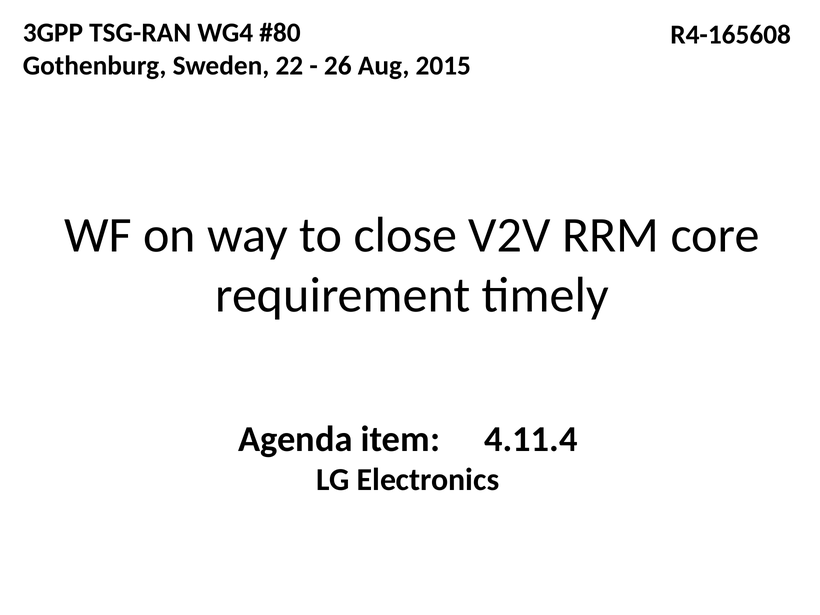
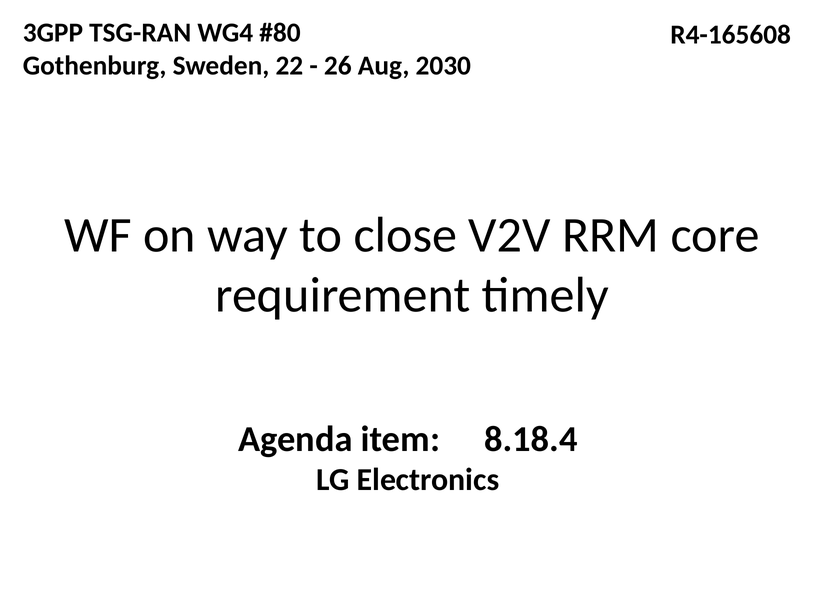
2015: 2015 -> 2030 (443, 66)
4.11.4: 4.11.4 -> 8.18.4 (531, 439)
